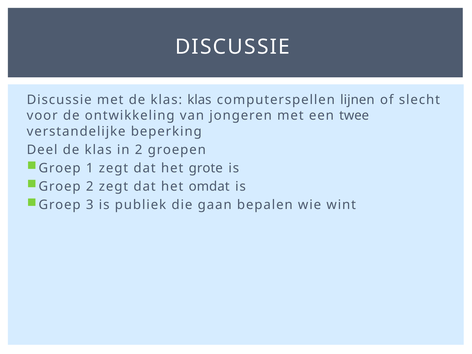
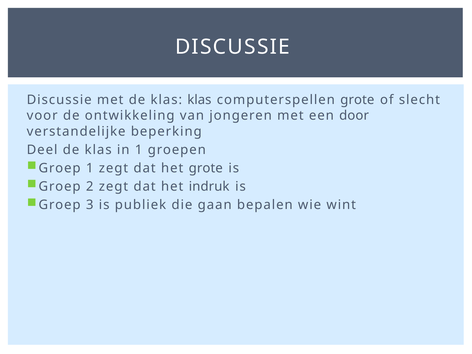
computerspellen lijnen: lijnen -> grote (357, 100)
twee: twee -> door (354, 116)
in 2: 2 -> 1 (139, 150)
omdat: omdat -> indruk (209, 186)
